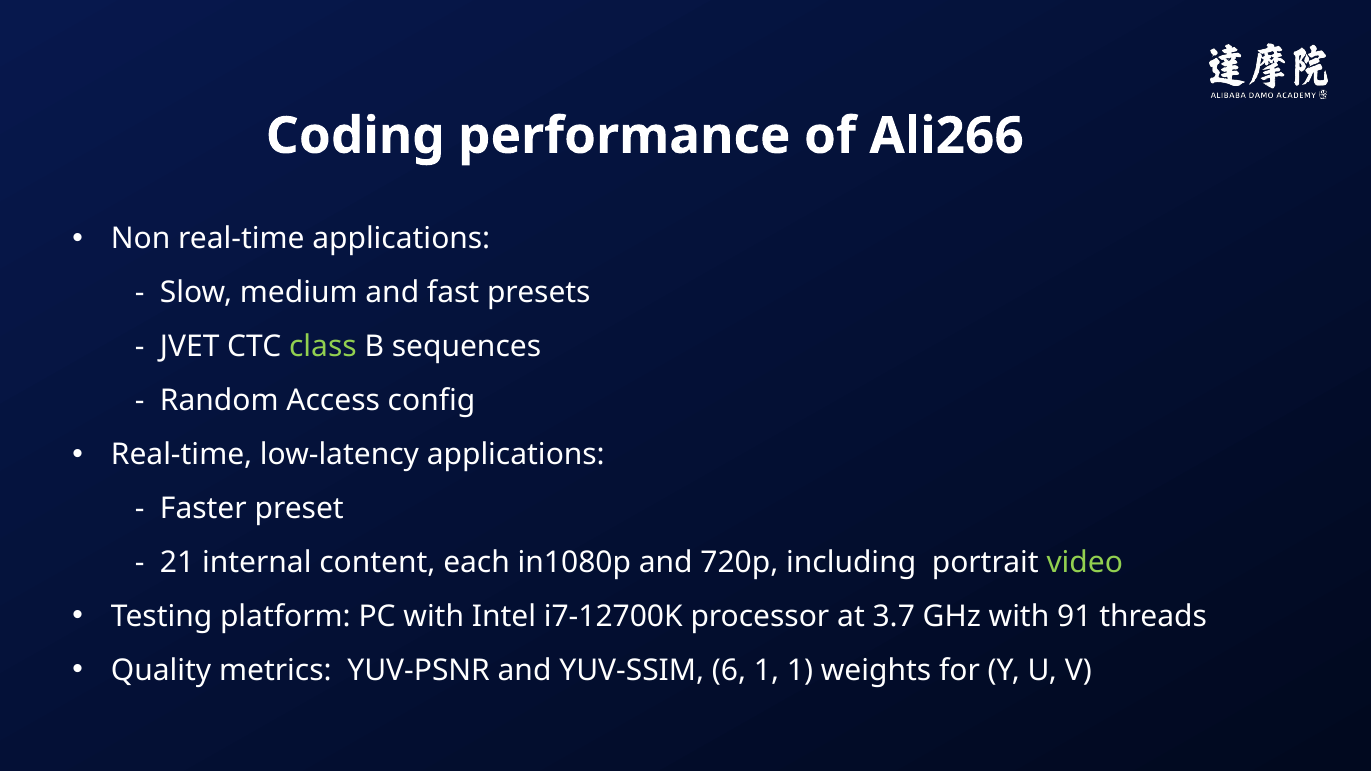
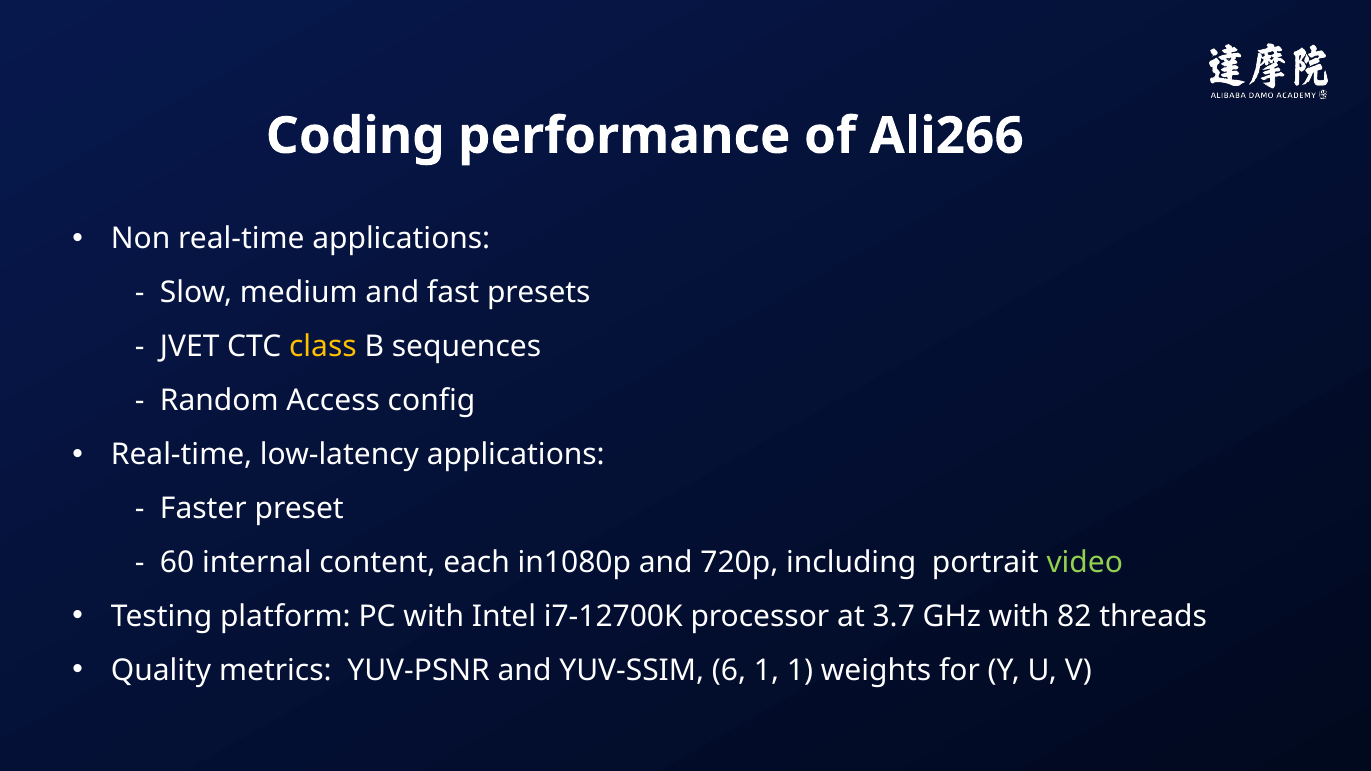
class colour: light green -> yellow (323, 347)
21: 21 -> 60 (177, 563)
91: 91 -> 82 (1074, 617)
